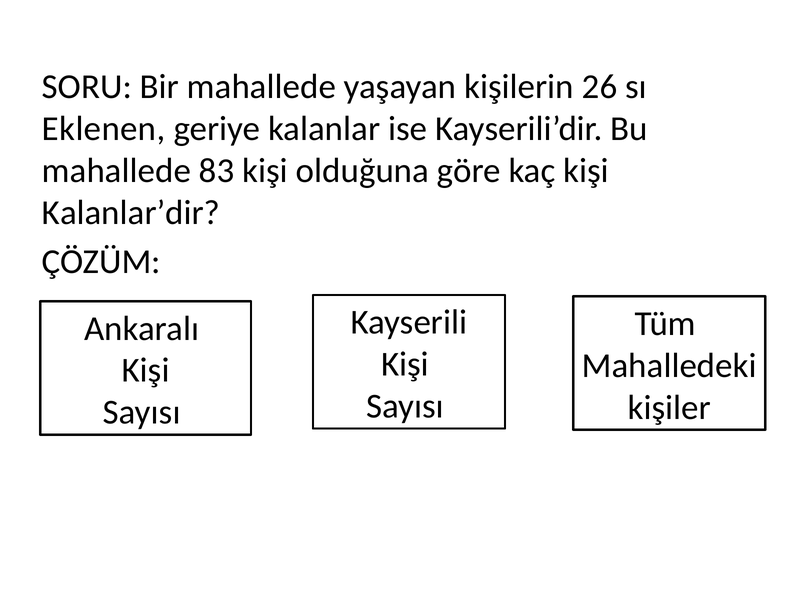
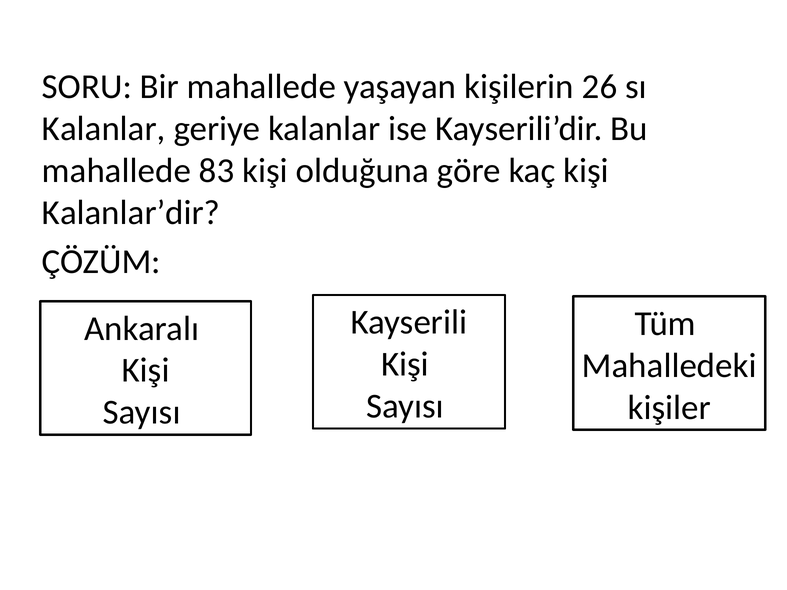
Eklenen: Eklenen -> Kalanlar (104, 129)
